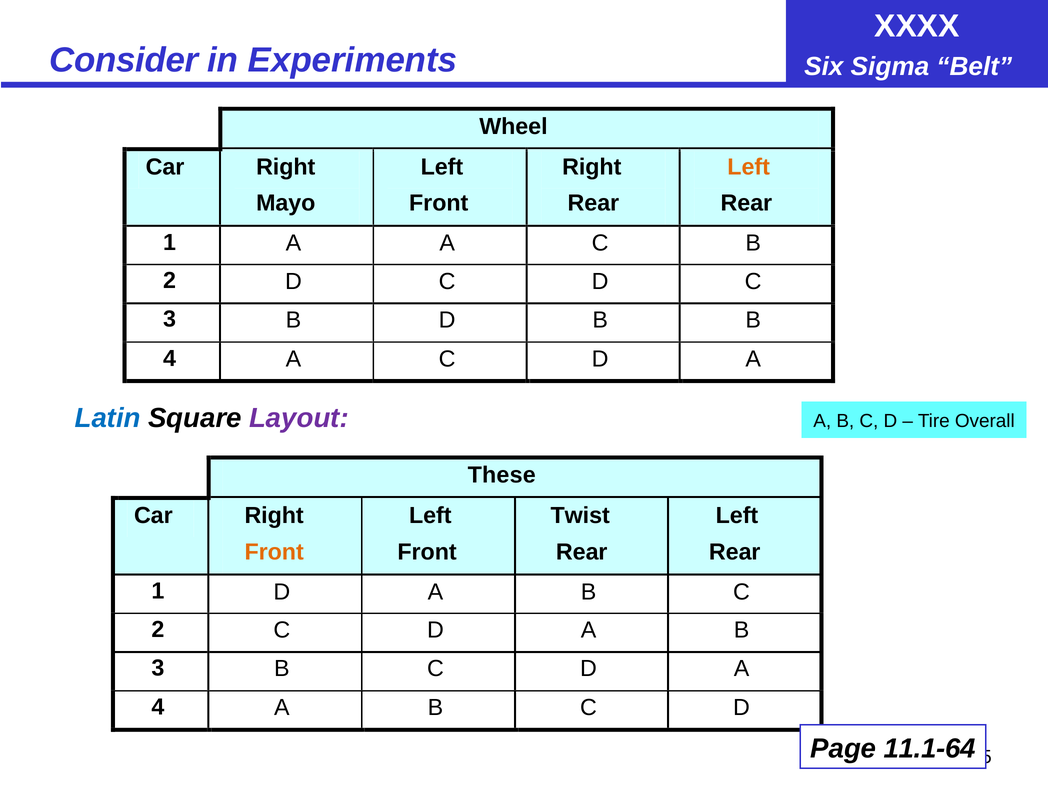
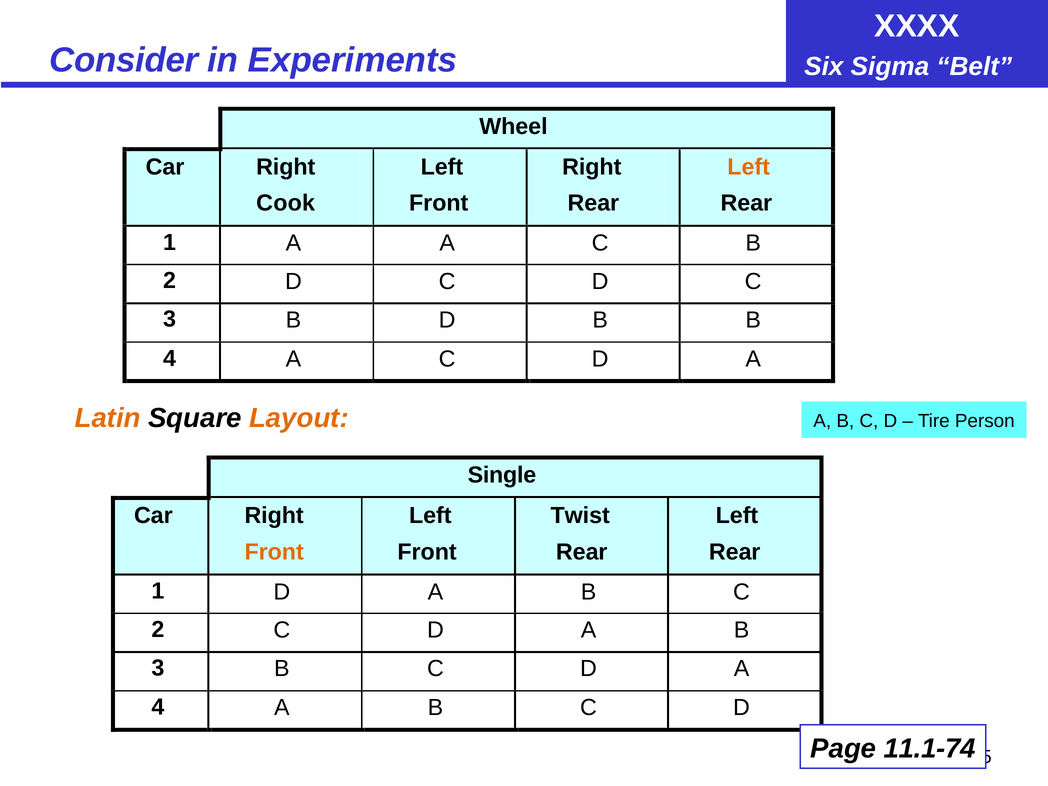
Mayo: Mayo -> Cook (286, 203)
Latin colour: blue -> orange (108, 418)
Layout colour: purple -> orange (299, 418)
Overall: Overall -> Person (985, 421)
These: These -> Single (502, 475)
11.1-64: 11.1-64 -> 11.1-74 (930, 748)
